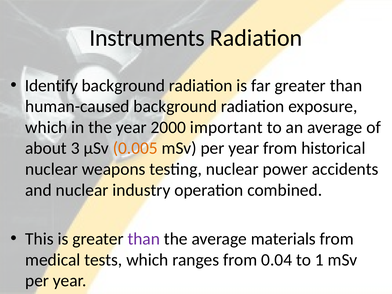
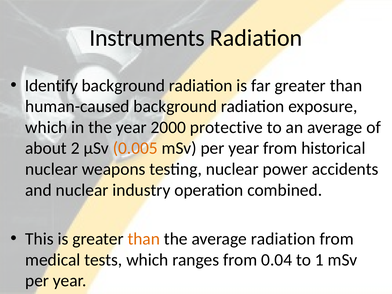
important: important -> protective (226, 127)
3: 3 -> 2 (75, 148)
than colour: purple -> orange (144, 239)
average materials: materials -> radiation (283, 239)
